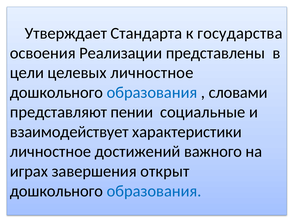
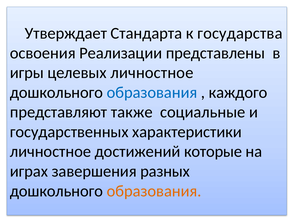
цели: цели -> игры (27, 73)
словами: словами -> каждого (238, 92)
пении: пении -> также (132, 112)
взаимодействует: взаимодействует -> государственных (69, 132)
важного: важного -> которые (213, 152)
открыт: открыт -> разных (165, 171)
образования colour: blue -> orange (154, 191)
